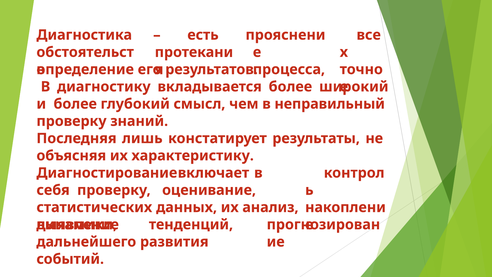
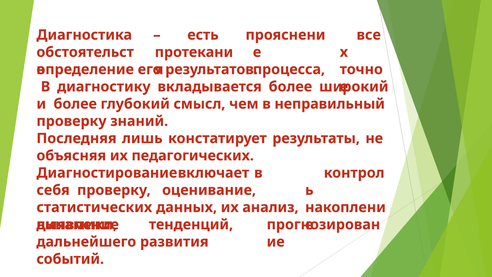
характеристику: характеристику -> педагогических (193, 156)
